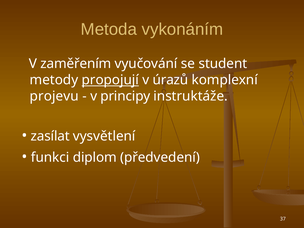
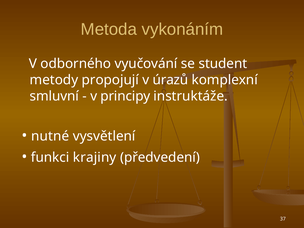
zaměřením: zaměřením -> odborného (76, 64)
propojují underline: present -> none (110, 80)
projevu: projevu -> smluvní (54, 96)
zasílat: zasílat -> nutné (50, 136)
diplom: diplom -> krajiny (95, 157)
